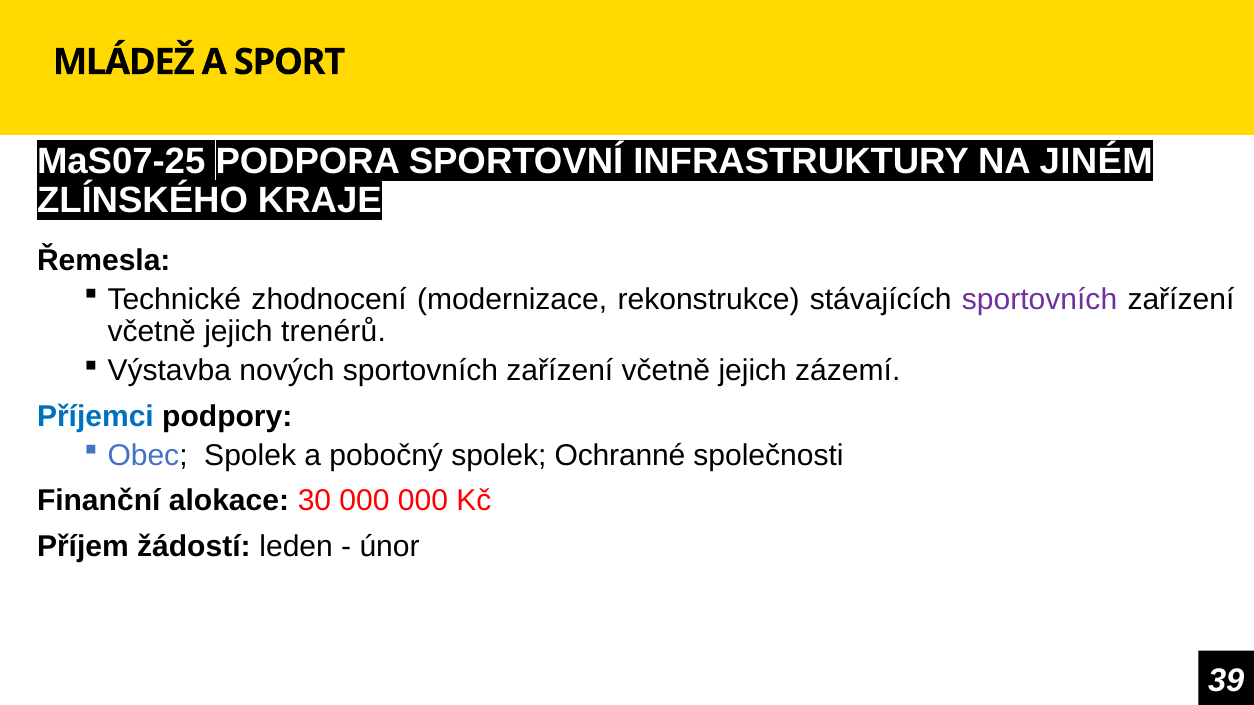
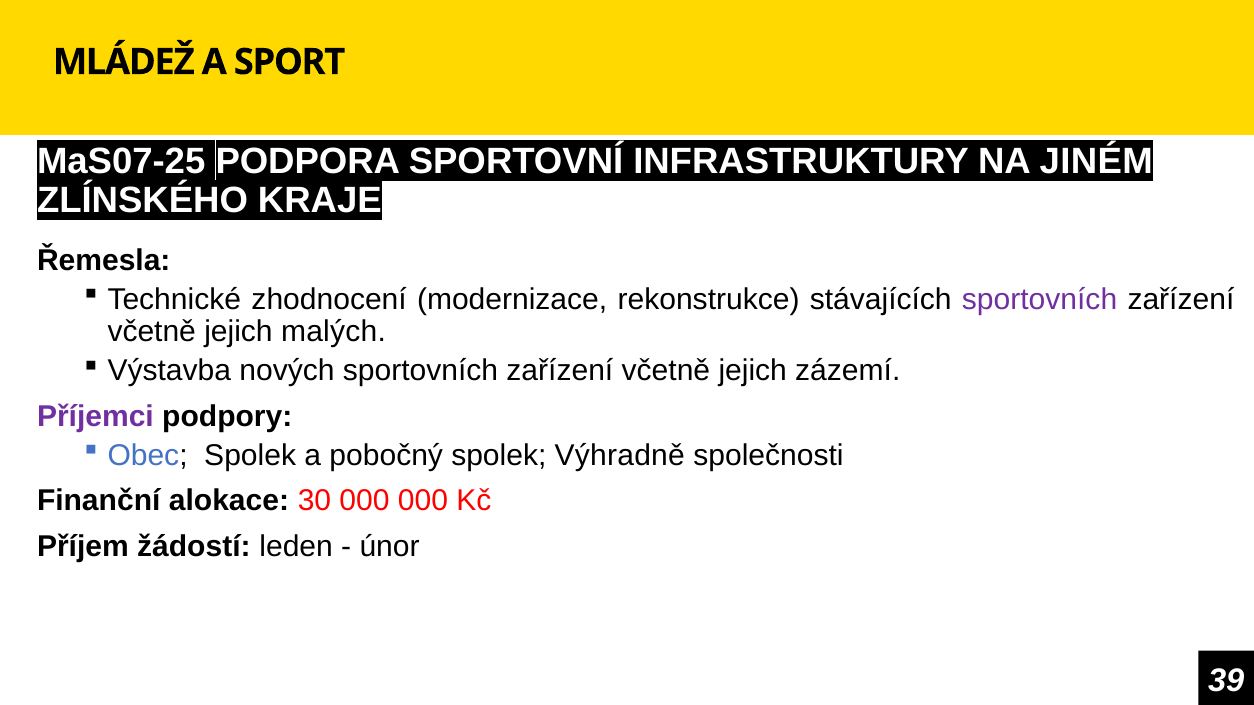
trenérů: trenérů -> malých (333, 332)
Příjemci colour: blue -> purple (95, 416)
Ochranné: Ochranné -> Výhradně (620, 455)
